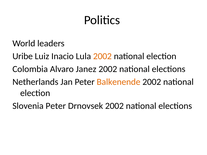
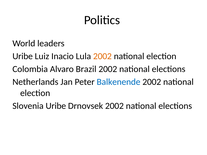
Janez: Janez -> Brazil (86, 69)
Balkenende colour: orange -> blue (119, 82)
Slovenia Peter: Peter -> Uribe (56, 106)
